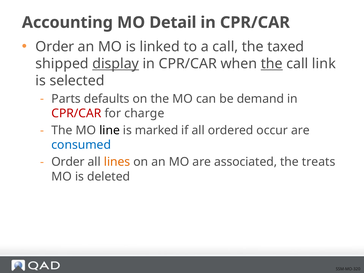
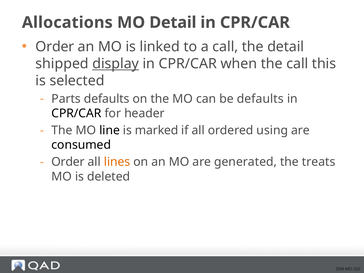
Accounting: Accounting -> Allocations (67, 23)
the taxed: taxed -> detail (286, 47)
the underline: present -> none (272, 64)
link: link -> this (324, 64)
be demand: demand -> defaults (260, 99)
CPR/CAR colour: red -> black (76, 113)
charge: charge -> header (144, 113)
occur: occur -> using (272, 130)
consumed colour: blue -> black (81, 145)
associated: associated -> generated (246, 162)
